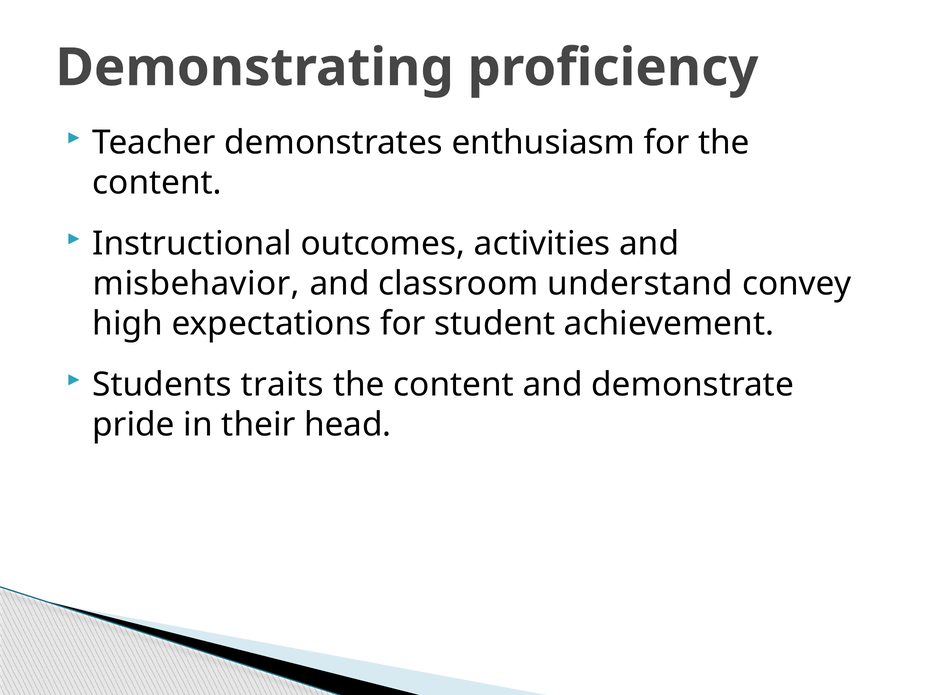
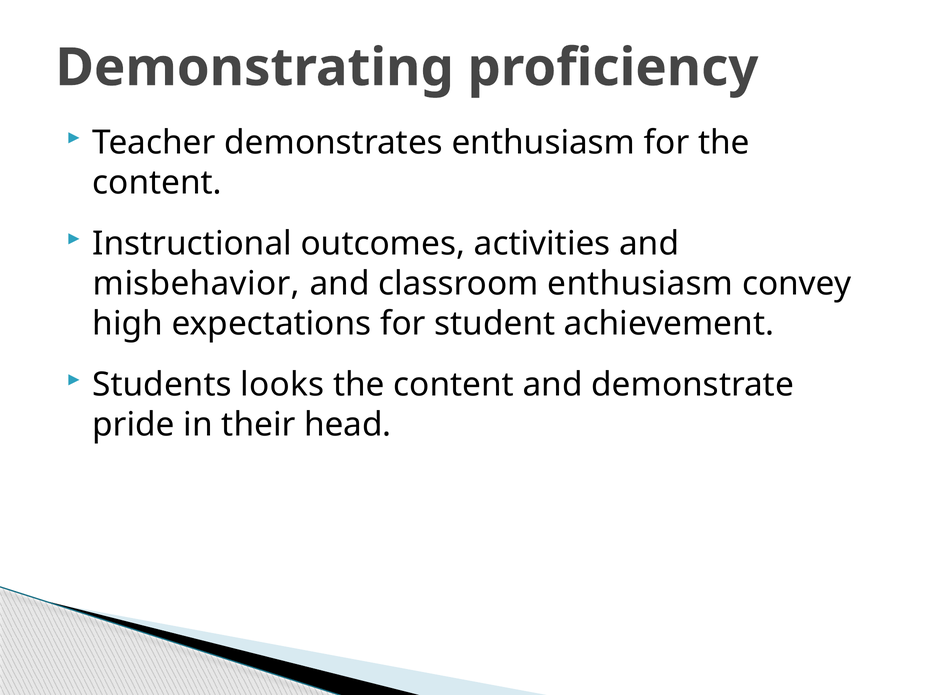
classroom understand: understand -> enthusiasm (640, 284)
traits: traits -> looks (282, 384)
